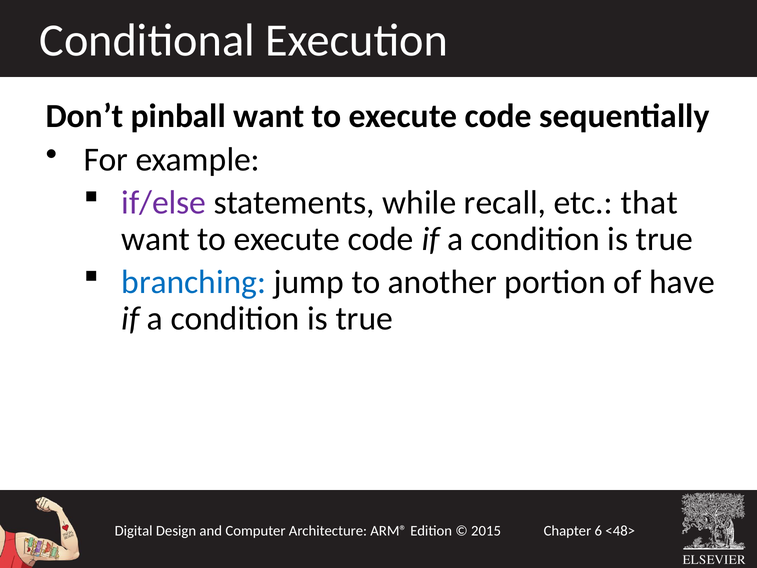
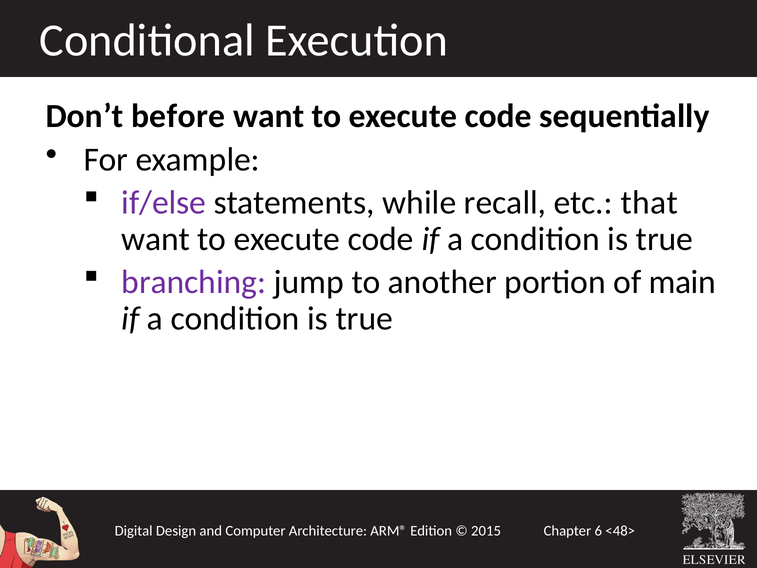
pinball: pinball -> before (178, 116)
branching colour: blue -> purple (194, 282)
have: have -> main (682, 282)
